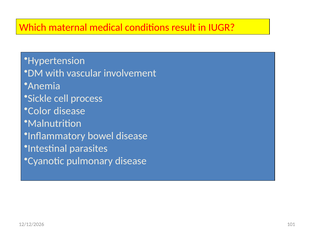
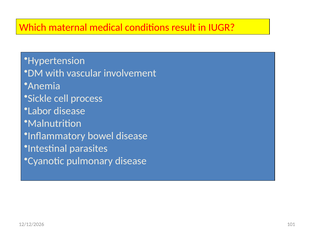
Color: Color -> Labor (40, 111)
